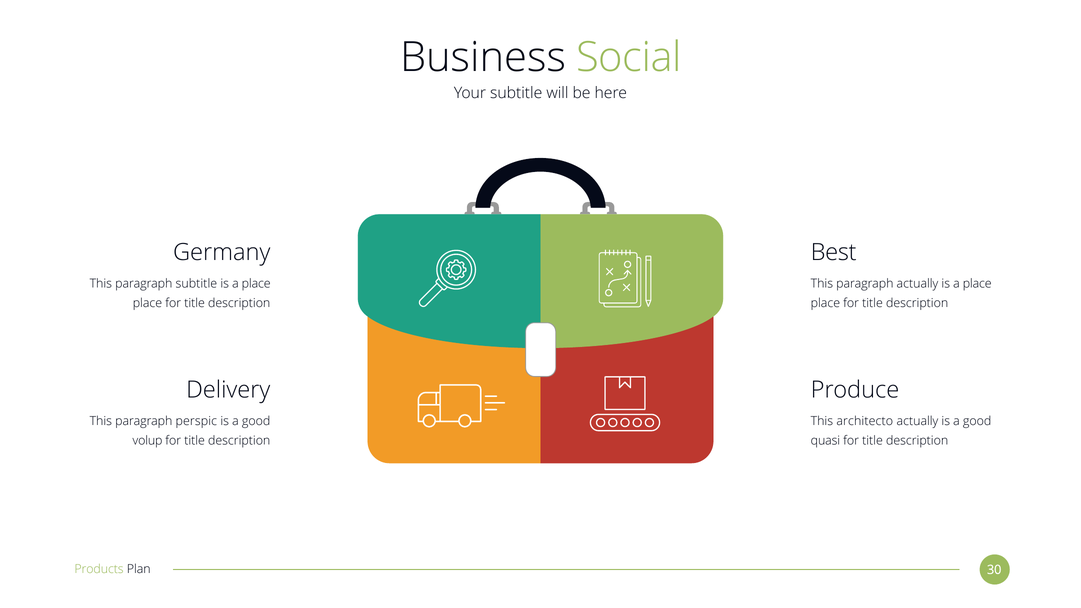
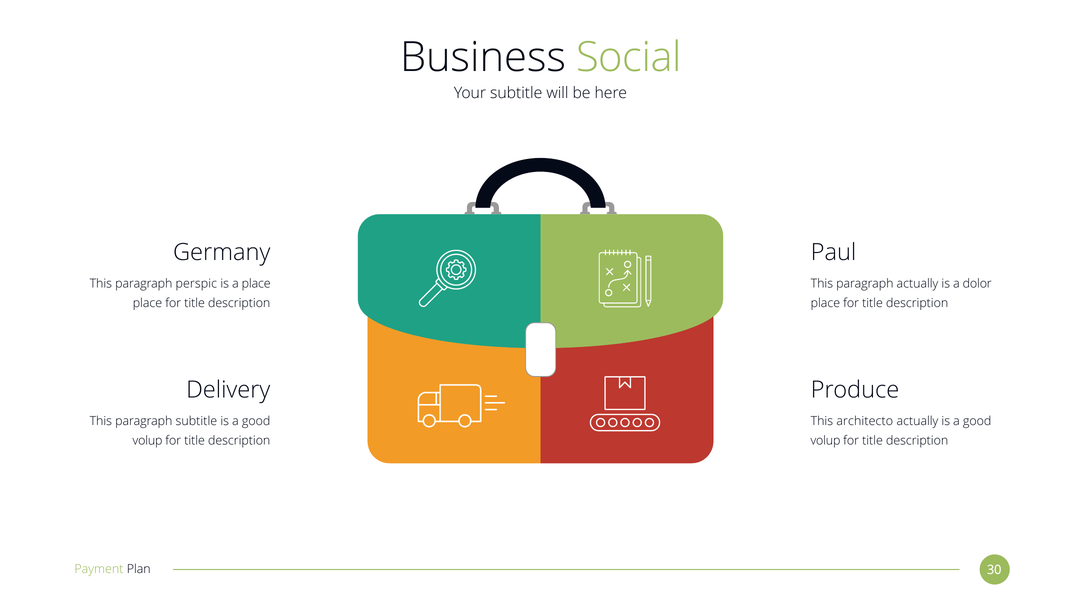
Best: Best -> Paul (834, 252)
paragraph subtitle: subtitle -> perspic (196, 284)
actually is a place: place -> dolor (977, 284)
paragraph perspic: perspic -> subtitle (196, 421)
quasi: quasi -> volup (825, 441)
Products: Products -> Payment (99, 569)
